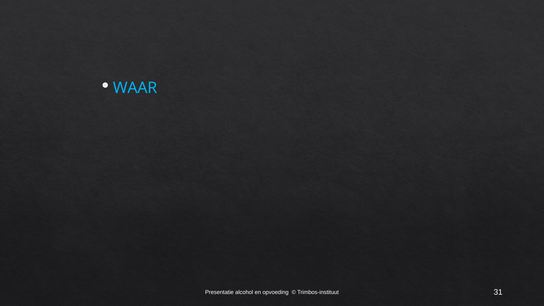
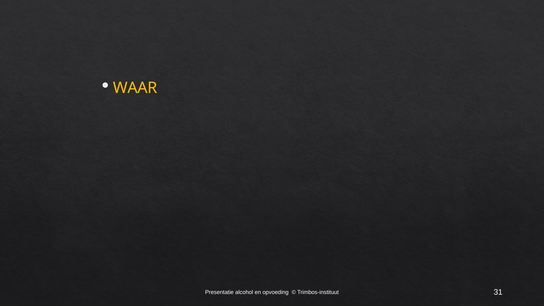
WAAR colour: light blue -> yellow (135, 88)
